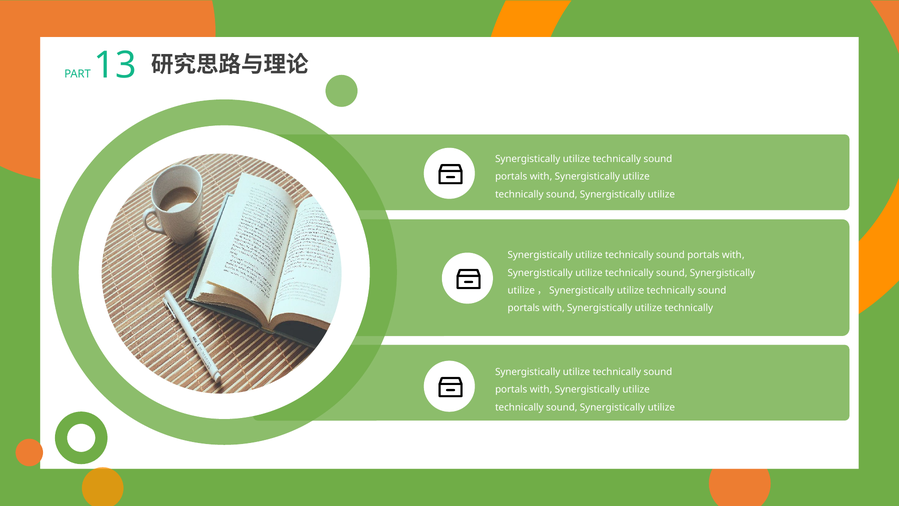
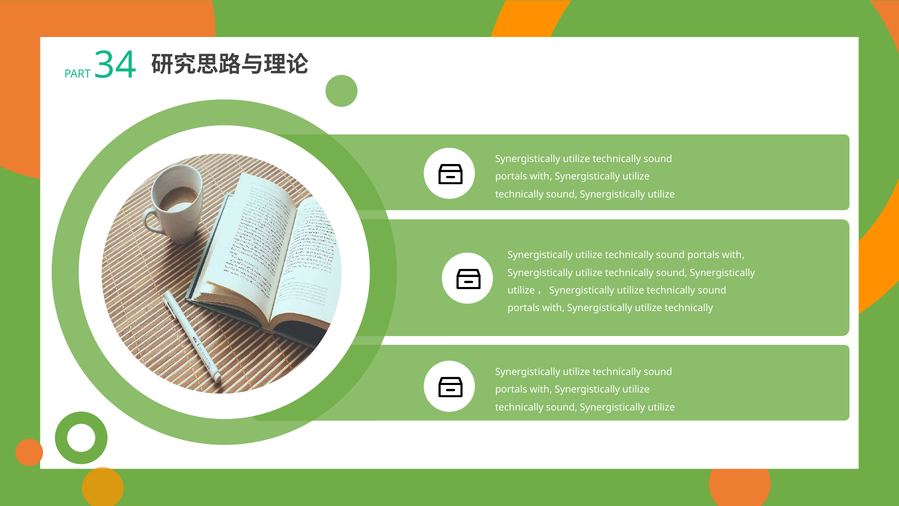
13: 13 -> 34 (115, 65)
